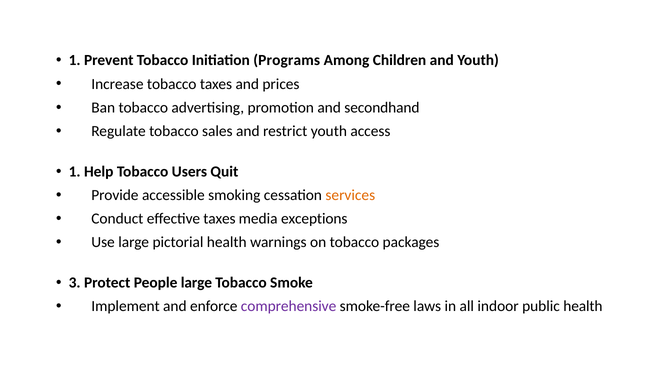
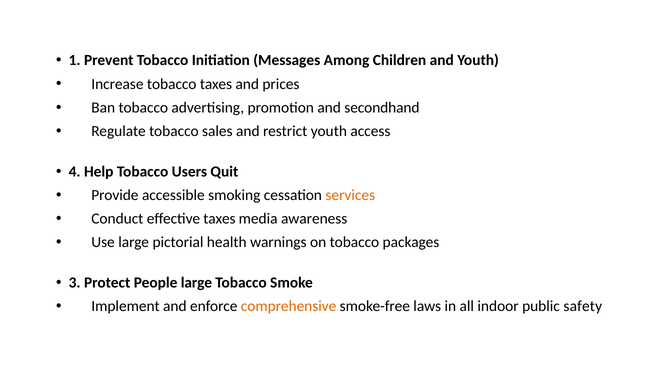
Programs: Programs -> Messages (287, 60)
1: 1 -> 4 (75, 171)
exceptions: exceptions -> awareness (314, 219)
comprehensive colour: purple -> orange (289, 306)
public health: health -> safety (583, 306)
